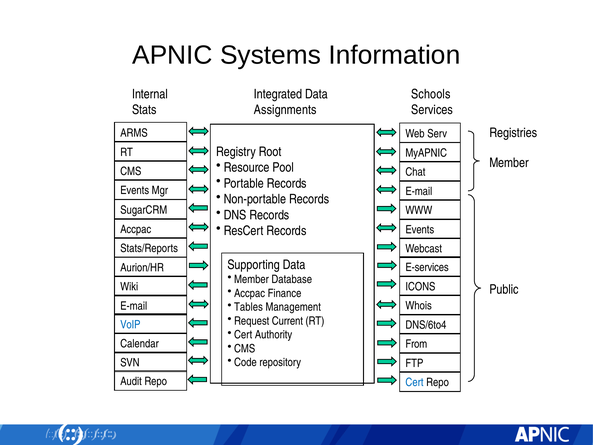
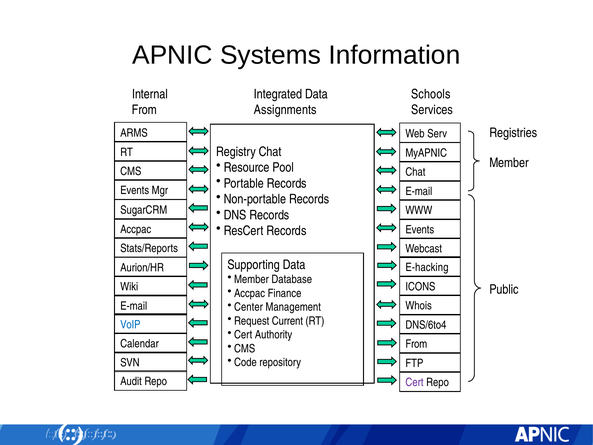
Stats: Stats -> From (144, 110)
Registry Root: Root -> Chat (270, 152)
E-services: E-services -> E-hacking (427, 267)
Tables: Tables -> Center (248, 307)
Cert colour: blue -> purple (414, 382)
